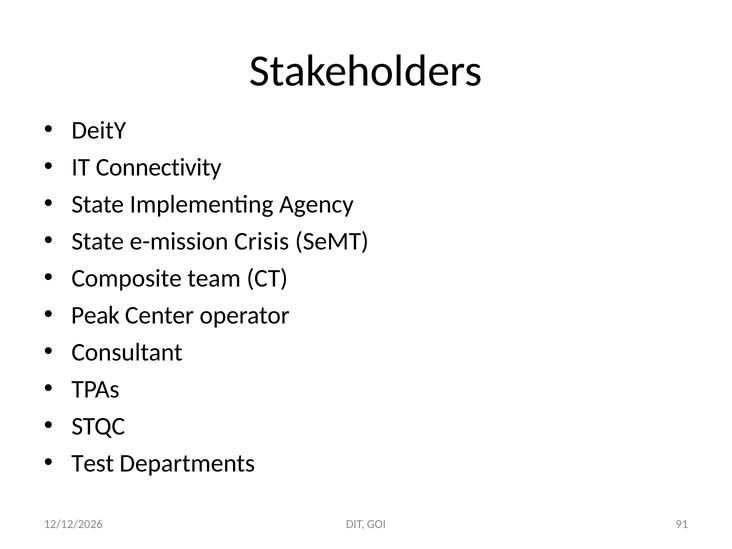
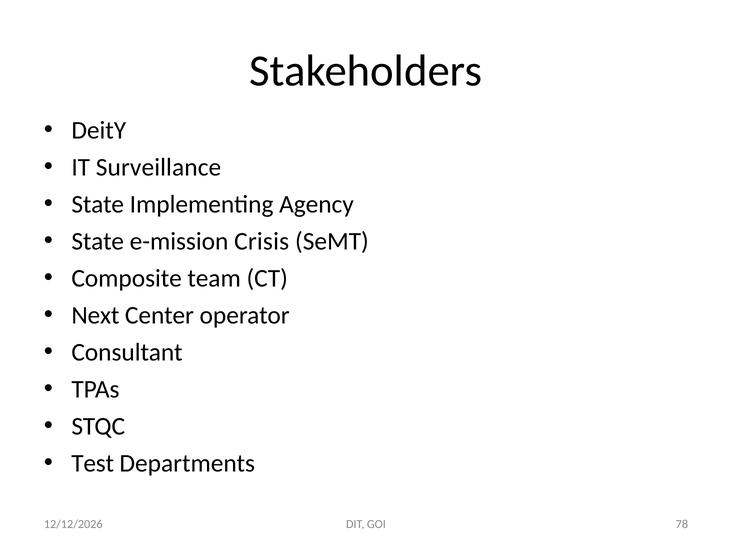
Connectivity: Connectivity -> Surveillance (159, 167)
Peak: Peak -> Next (95, 316)
91: 91 -> 78 (682, 524)
